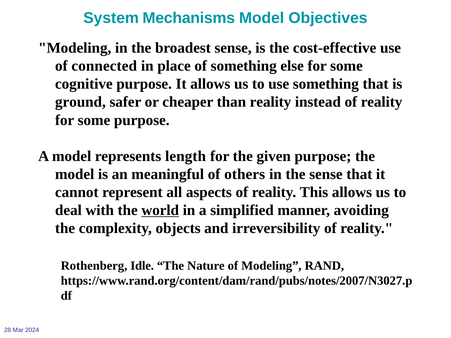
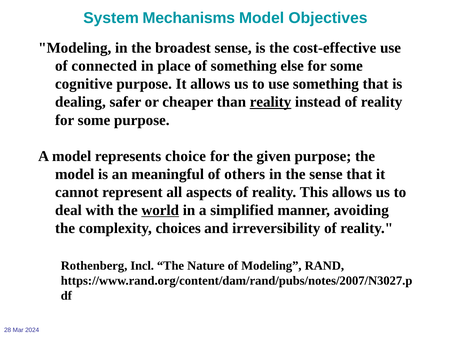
ground: ground -> dealing (80, 102)
reality underline: none -> present (271, 102)
length: length -> choice (186, 156)
objects: objects -> choices (178, 228)
Idle: Idle -> Incl (142, 266)
